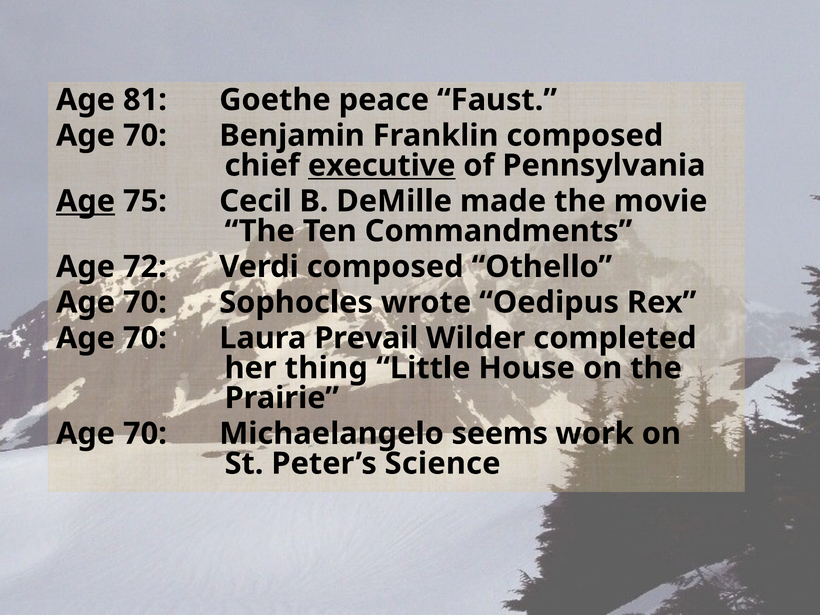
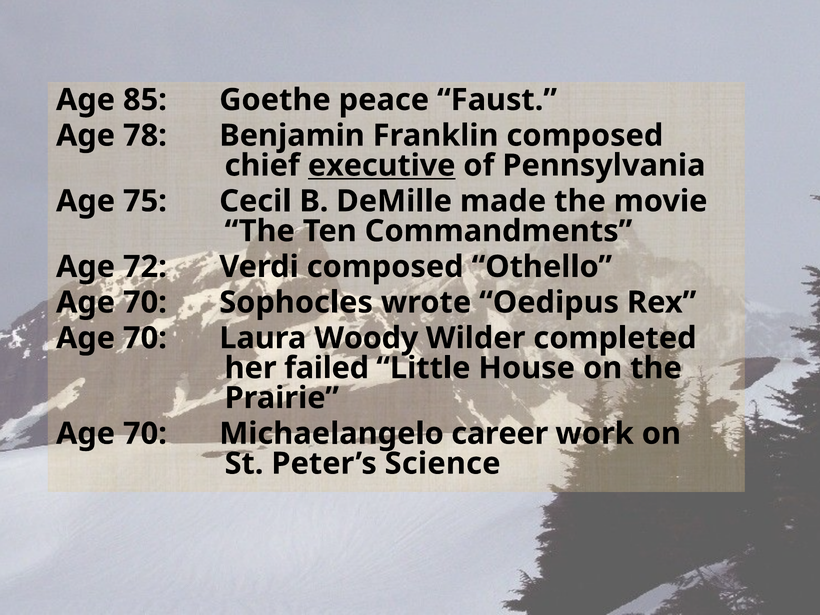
81: 81 -> 85 (145, 100)
70: 70 -> 78 (145, 136)
Age underline: present -> none (86, 201)
Prevail: Prevail -> Woody (366, 338)
thing: thing -> failed (327, 368)
seems: seems -> career (500, 434)
